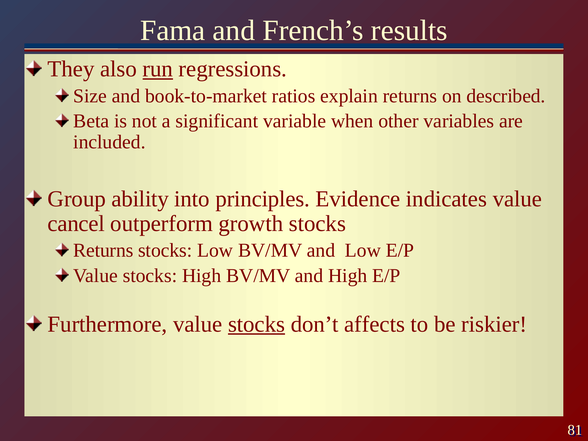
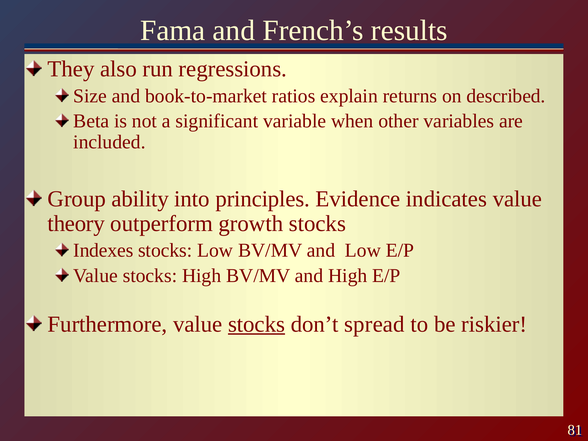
run underline: present -> none (158, 69)
cancel: cancel -> theory (76, 224)
Returns: Returns -> Indexes (103, 251)
affects: affects -> spread (374, 324)
